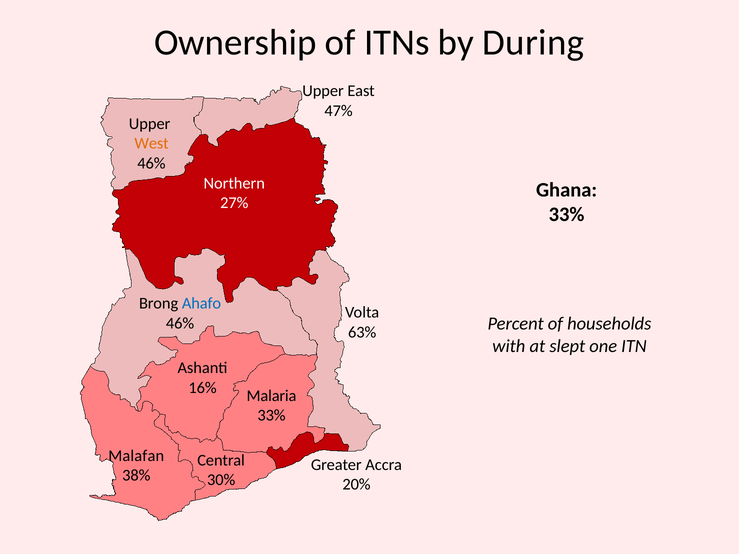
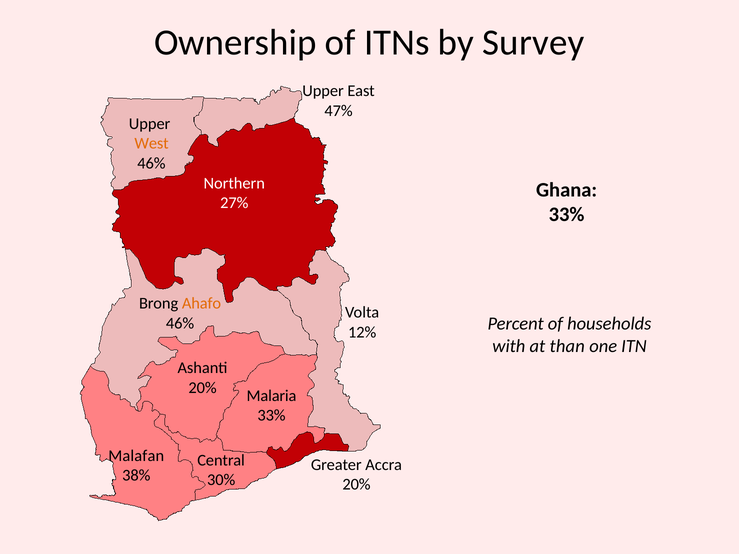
During: During -> Survey (533, 43)
Ahafo colour: blue -> orange (201, 304)
63%: 63% -> 12% (362, 332)
slept: slept -> than (567, 346)
16%: 16% -> 20% (203, 388)
